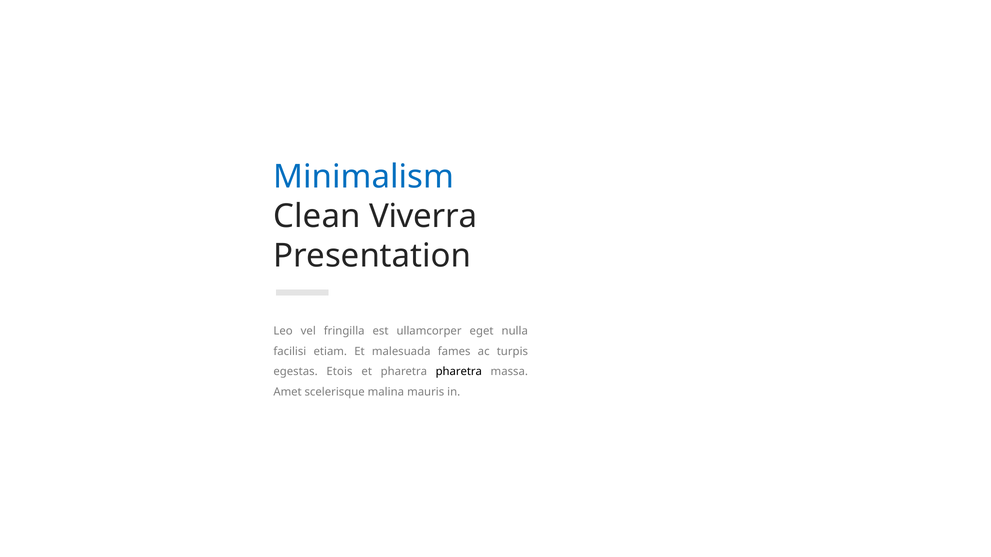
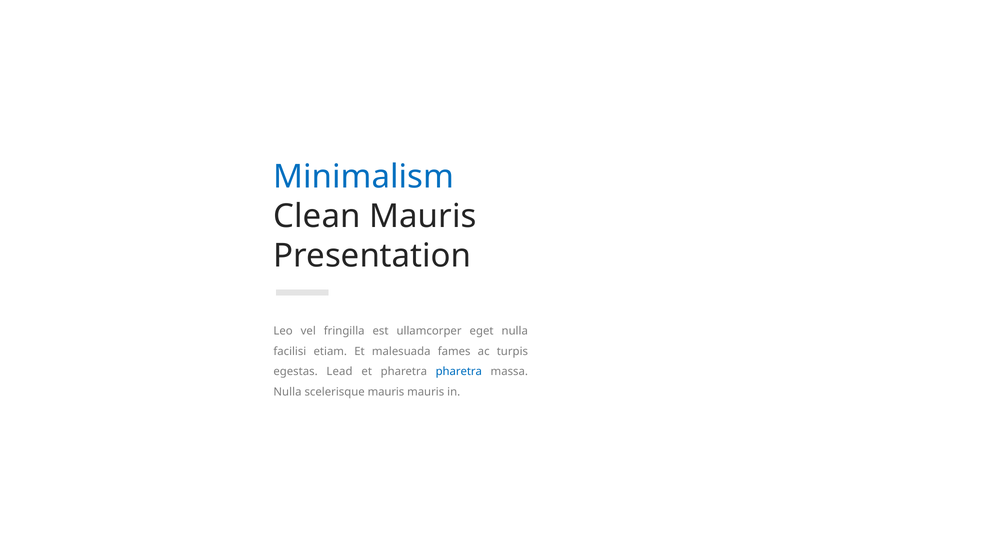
Clean Viverra: Viverra -> Mauris (423, 217)
Etois: Etois -> Lead (339, 372)
pharetra colour: black -> blue (459, 372)
Amet: Amet -> Nulla (287, 392)
scelerisque malina: malina -> mauris (386, 392)
